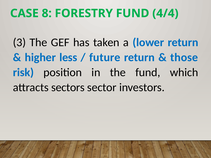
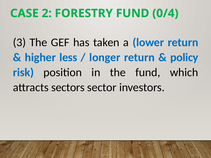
8: 8 -> 2 (47, 13)
4/4: 4/4 -> 0/4 (165, 13)
future: future -> longer (105, 58)
those: those -> policy (184, 58)
